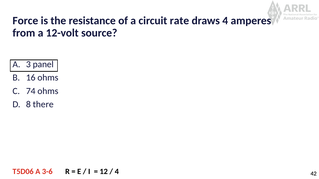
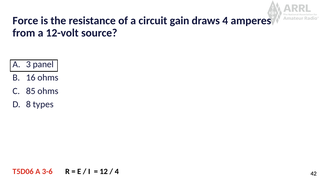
rate: rate -> gain (180, 21)
74: 74 -> 85 (31, 91)
there: there -> types (43, 105)
